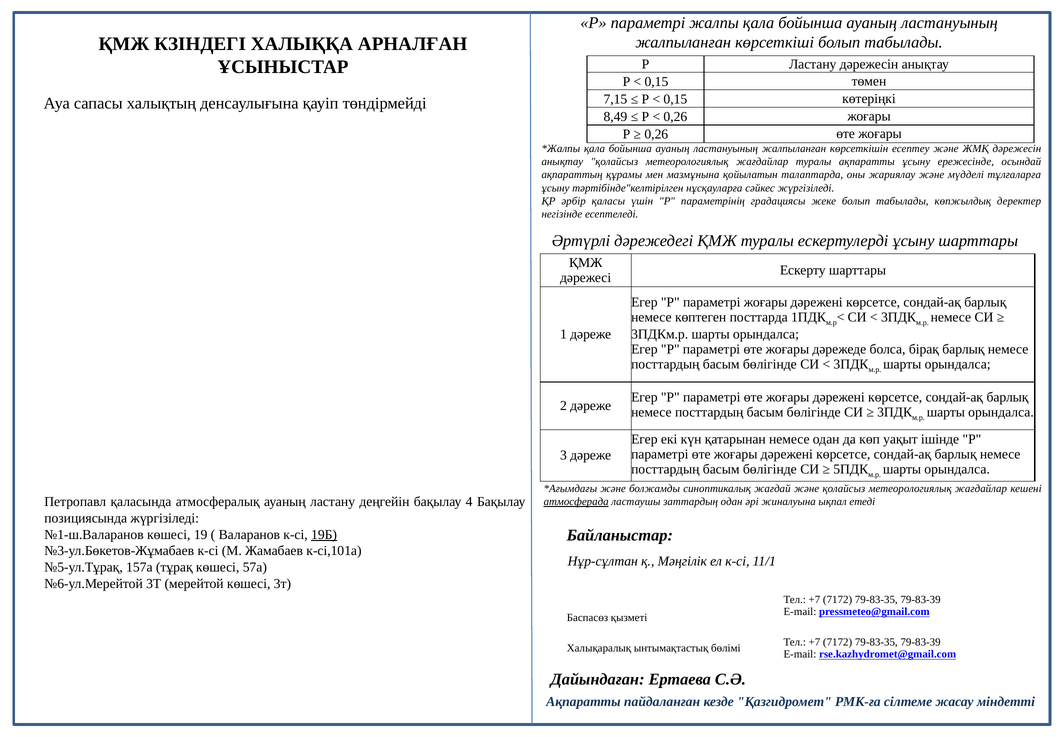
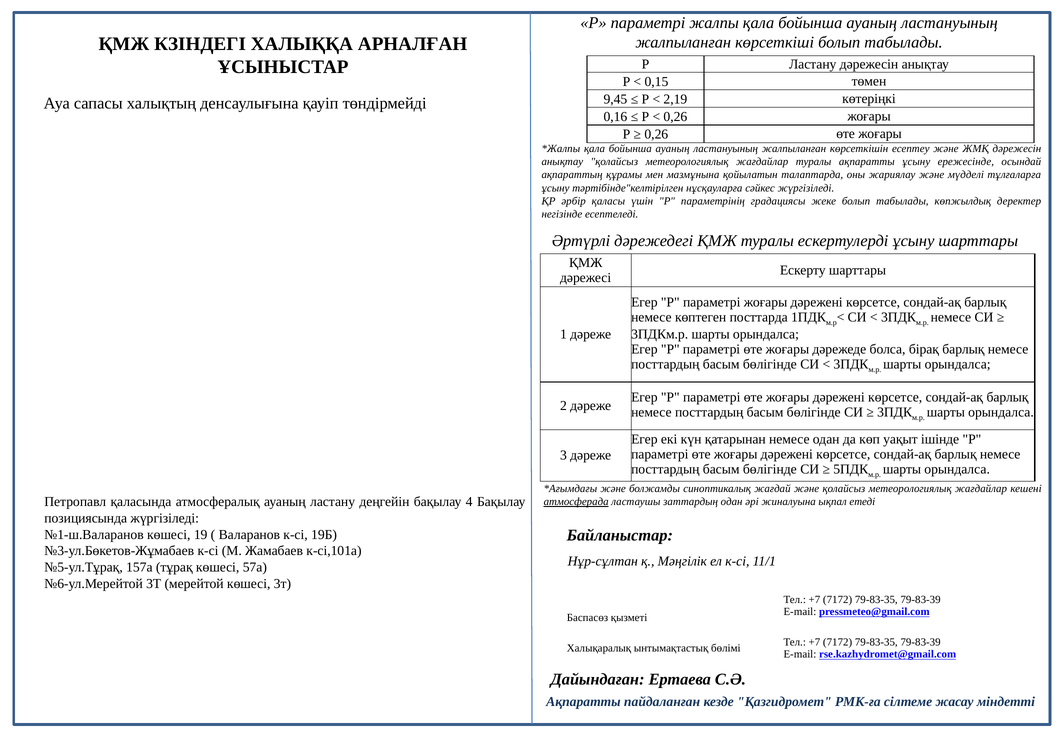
7,15: 7,15 -> 9,45 (615, 99)
0,15: 0,15 -> 2,19 (675, 99)
8,49: 8,49 -> 0,16 (615, 117)
19Б underline: present -> none (324, 534)
